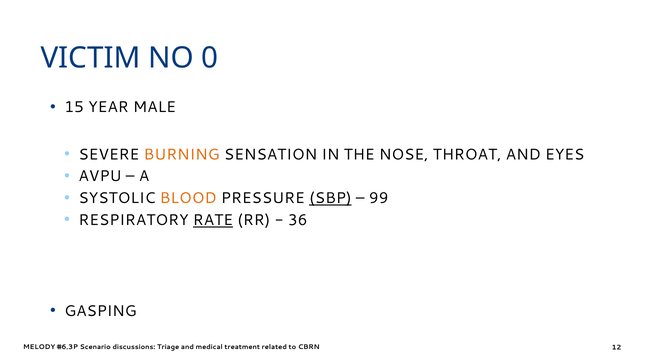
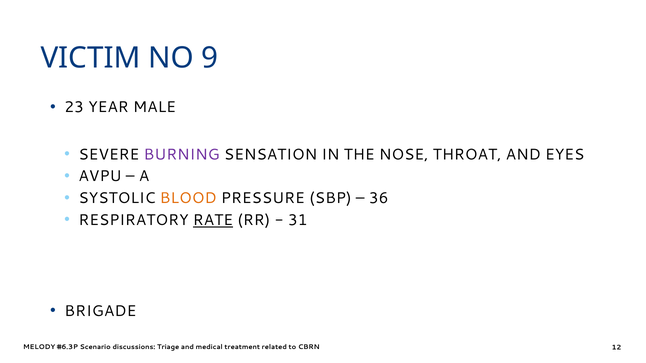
0: 0 -> 9 (210, 58)
15: 15 -> 23 (74, 107)
BURNING colour: orange -> purple (182, 155)
SBP underline: present -> none (330, 198)
99: 99 -> 36 (379, 198)
36: 36 -> 31 (298, 220)
GASPING: GASPING -> BRIGADE (100, 311)
